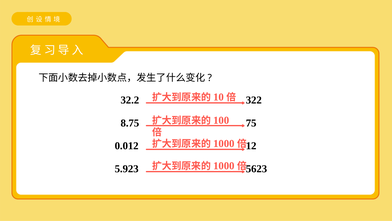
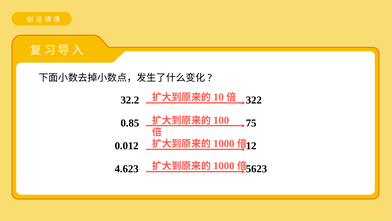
8.75: 8.75 -> 0.85 (130, 123)
5.923: 5.923 -> 4.623 (127, 169)
